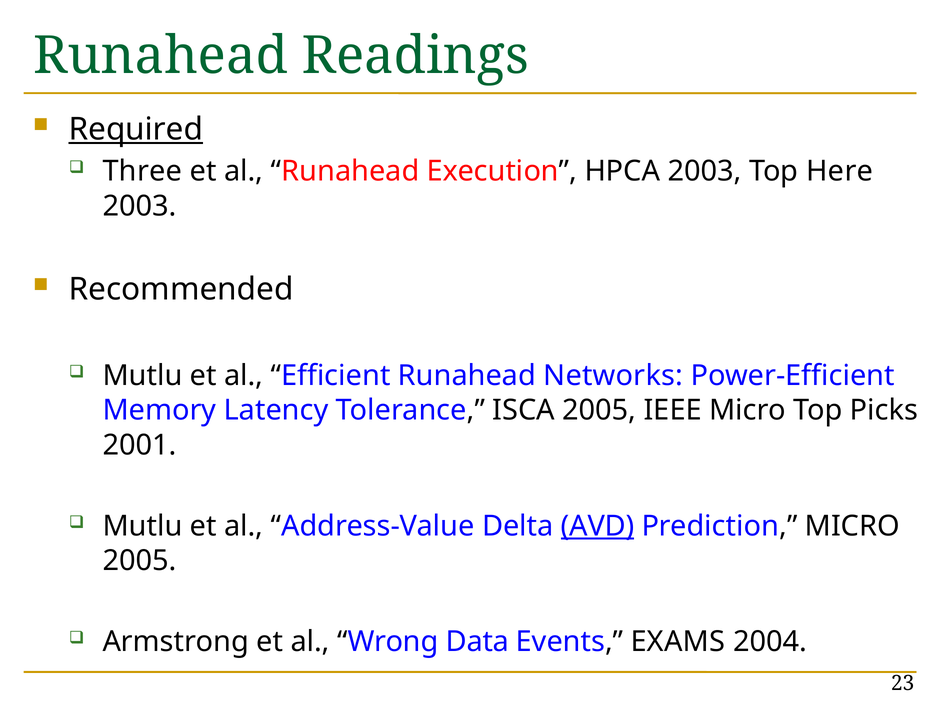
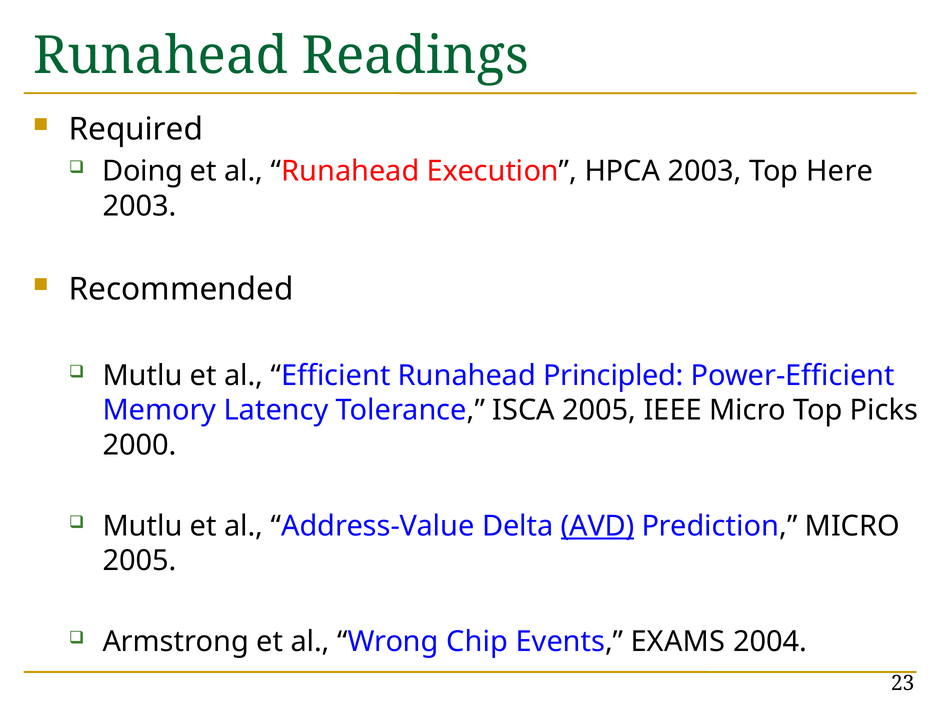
Required underline: present -> none (136, 129)
Three: Three -> Doing (143, 171)
Networks: Networks -> Principled (613, 375)
2001: 2001 -> 2000 (140, 445)
Data: Data -> Chip (477, 642)
